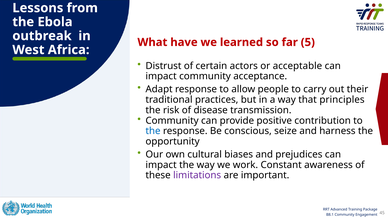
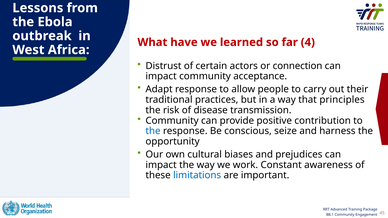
5: 5 -> 4 (308, 42)
acceptable: acceptable -> connection (298, 66)
limitations colour: purple -> blue (197, 175)
